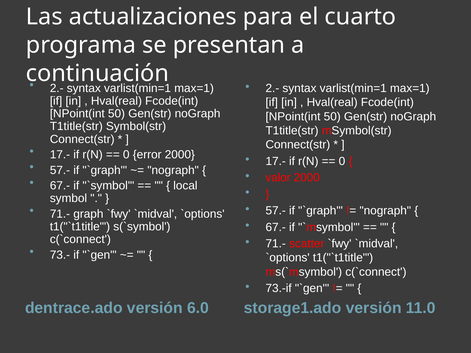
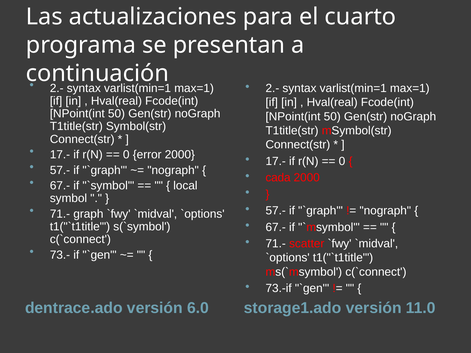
valor: valor -> cada (278, 178)
